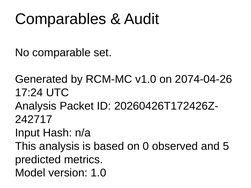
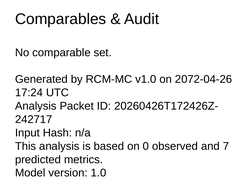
2074-04-26: 2074-04-26 -> 2072-04-26 (204, 79)
5: 5 -> 7 (226, 146)
